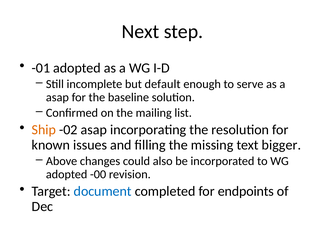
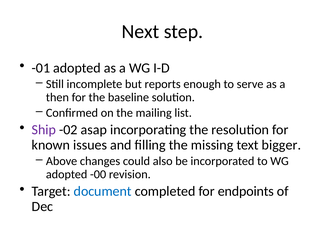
default: default -> reports (163, 84)
asap: asap -> then (57, 97)
Ship colour: orange -> purple (44, 130)
